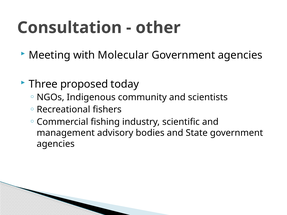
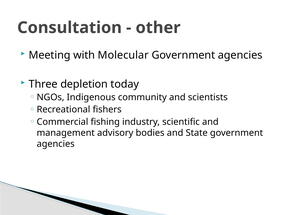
proposed: proposed -> depletion (84, 84)
